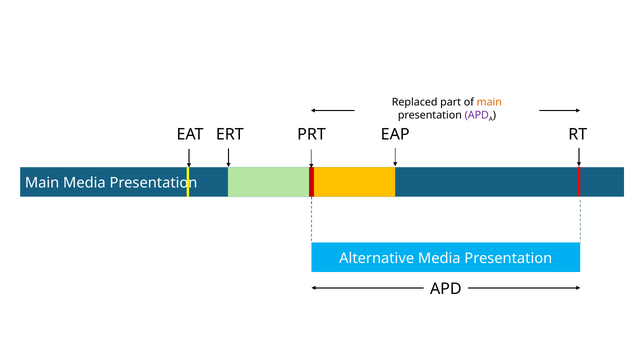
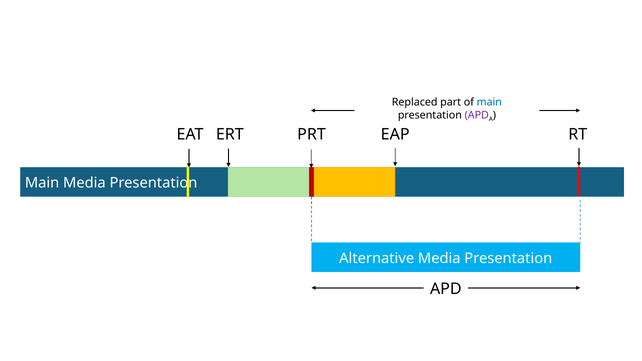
main colour: orange -> blue (489, 102)
